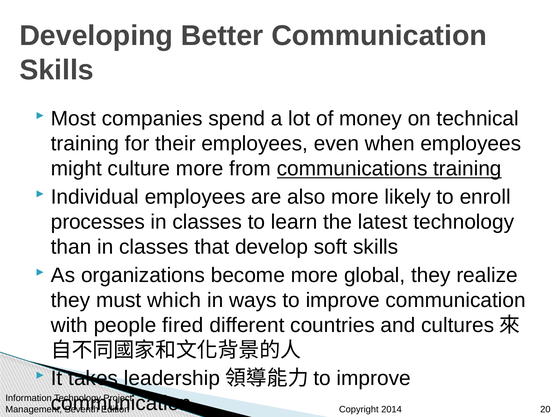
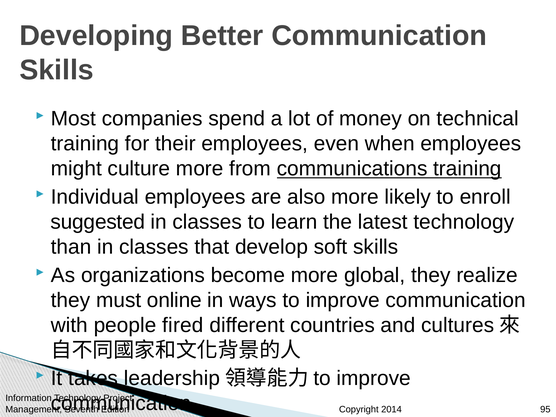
processes: processes -> suggested (98, 222)
which: which -> online (174, 300)
20: 20 -> 95 (545, 409)
